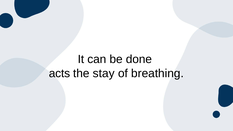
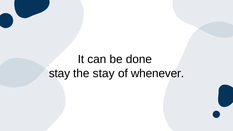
acts: acts -> stay (59, 73)
breathing: breathing -> whenever (158, 73)
